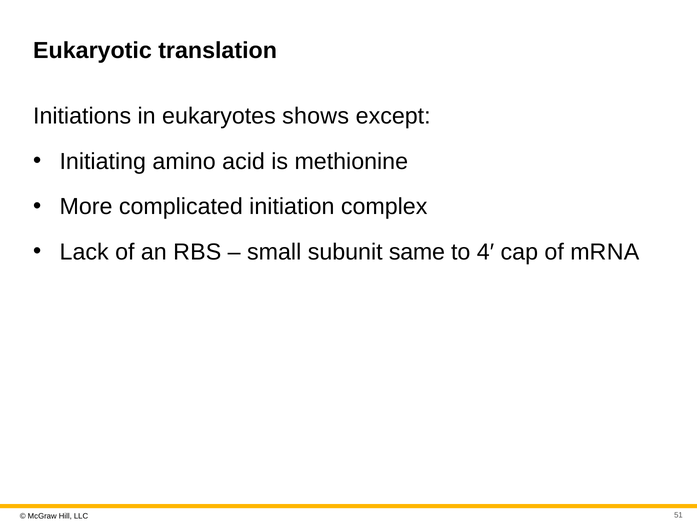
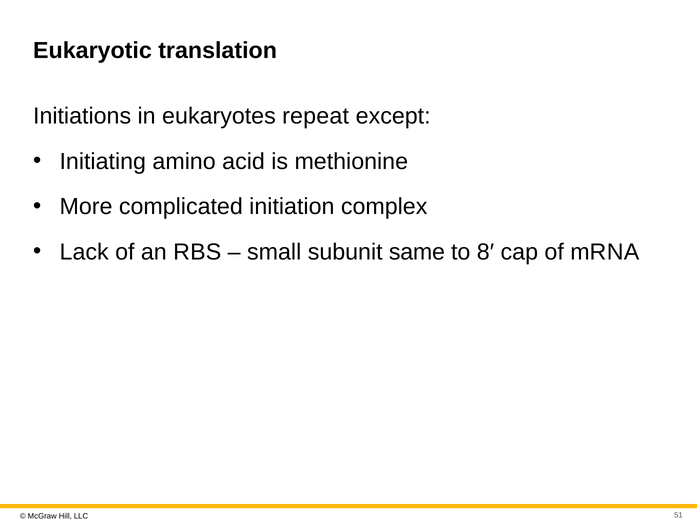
shows: shows -> repeat (316, 116)
4′: 4′ -> 8′ (485, 252)
